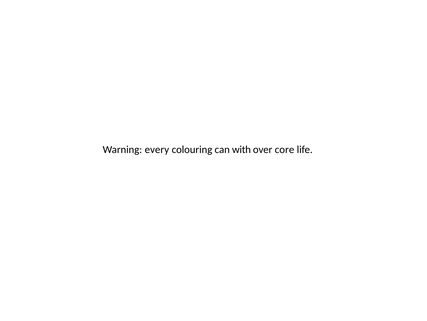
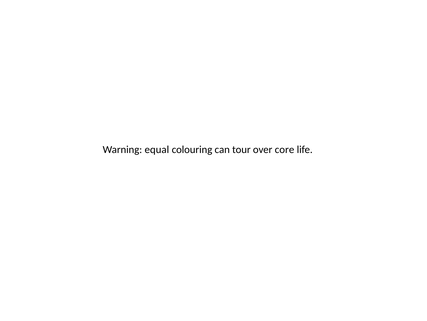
every: every -> equal (157, 149)
with: with -> tour (241, 149)
